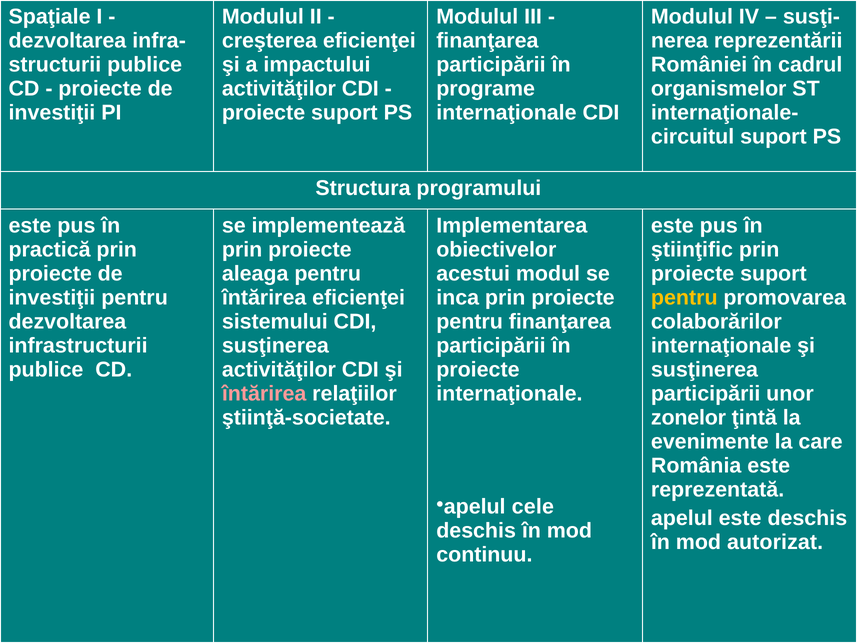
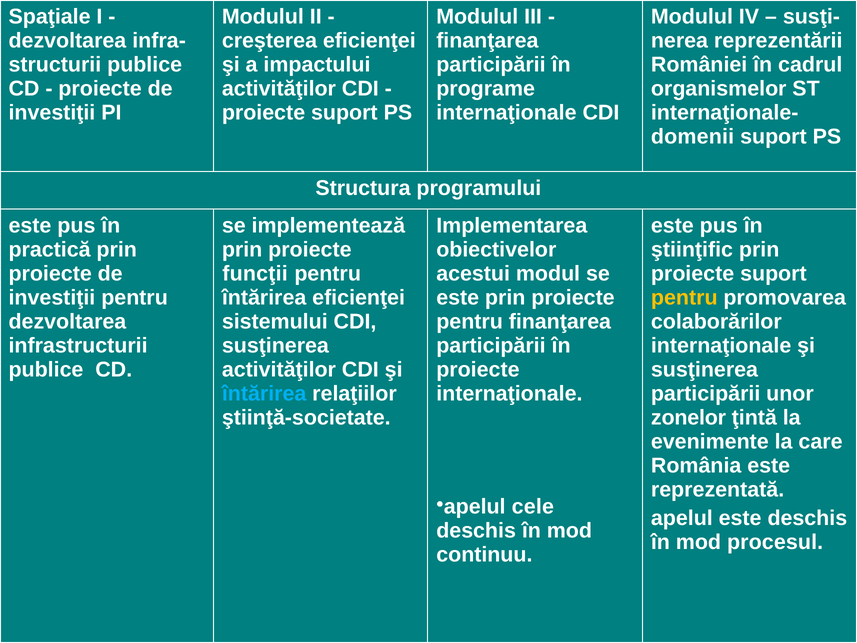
circuitul: circuitul -> domenii (693, 137)
aleaga: aleaga -> funcţii (255, 274)
inca: inca -> este (458, 298)
întărirea colour: pink -> light blue (264, 394)
autorizat: autorizat -> procesul (775, 542)
